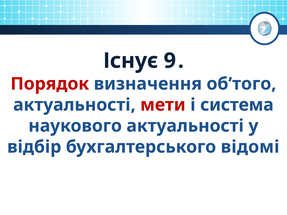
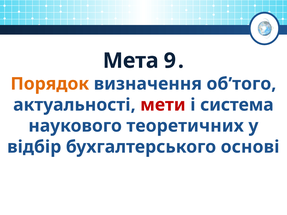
Існує: Існує -> Мета (131, 61)
Порядок colour: red -> orange (50, 84)
наукового актуальності: актуальності -> теоретичних (185, 126)
відомі: відомі -> основі (250, 147)
